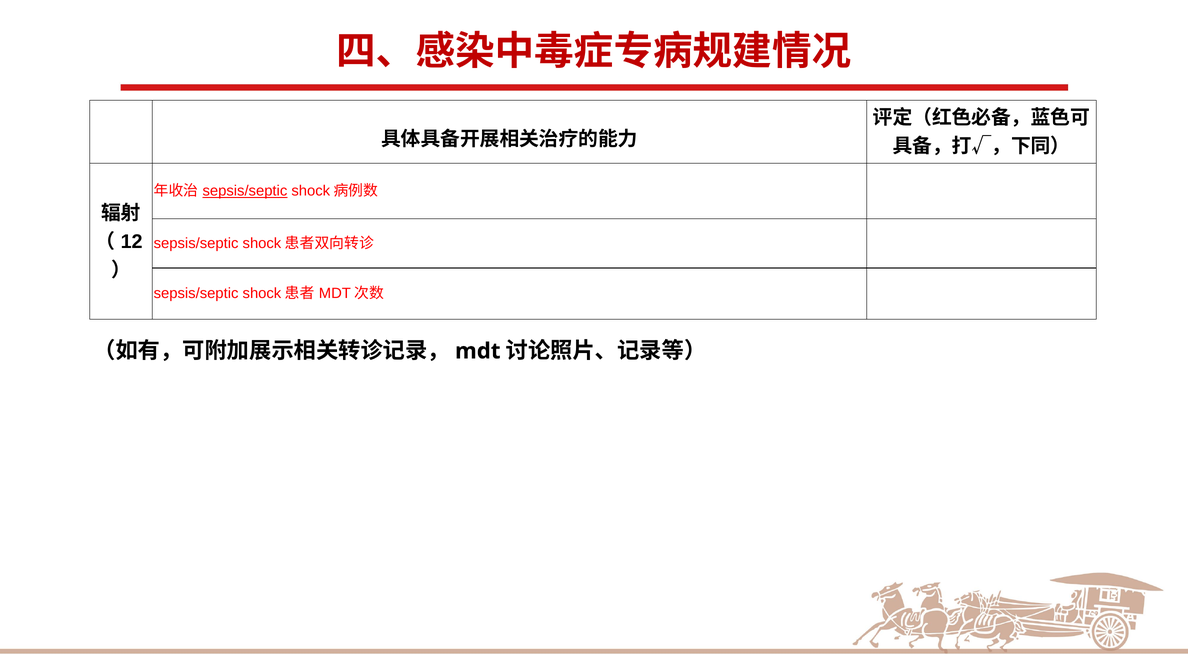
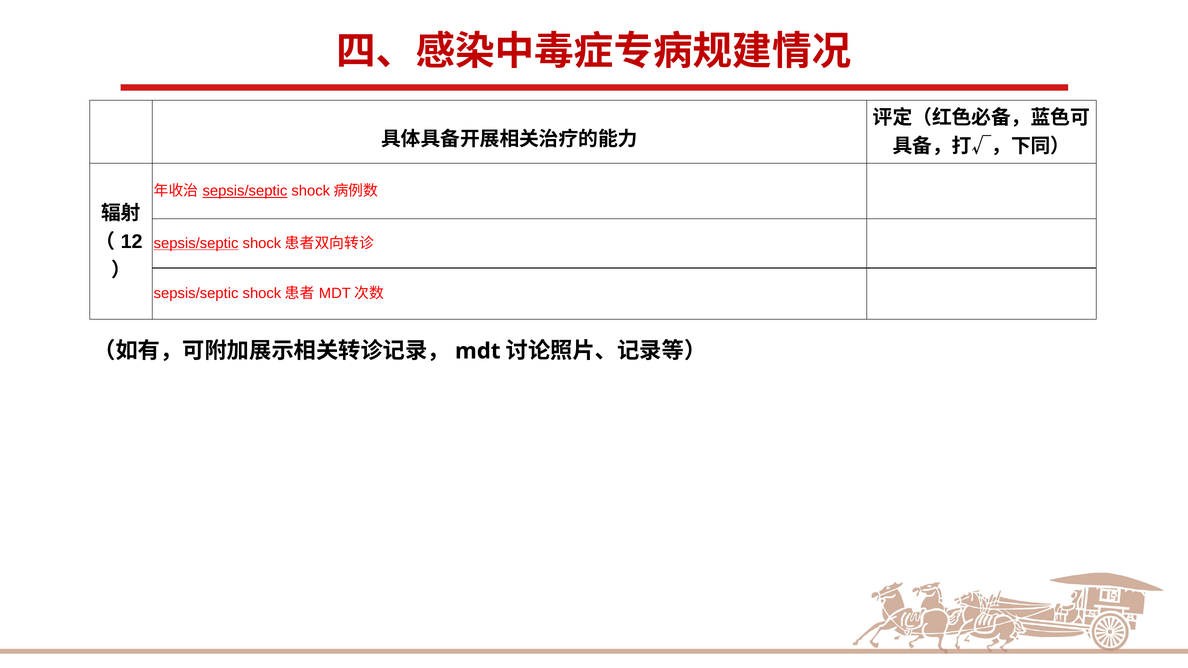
sepsis/septic underline: none -> present (196, 243)
